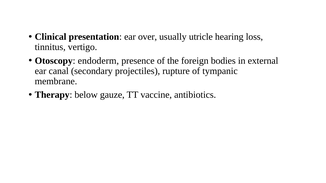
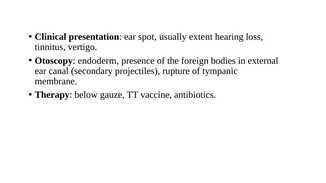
over: over -> spot (147, 37)
utricle: utricle -> extent (201, 37)
